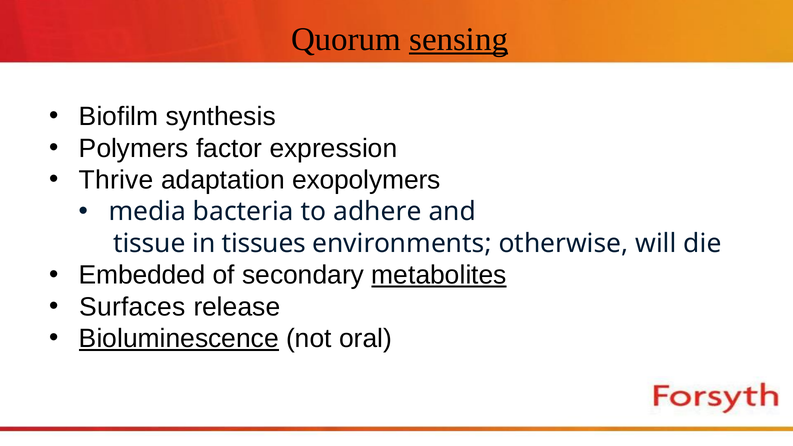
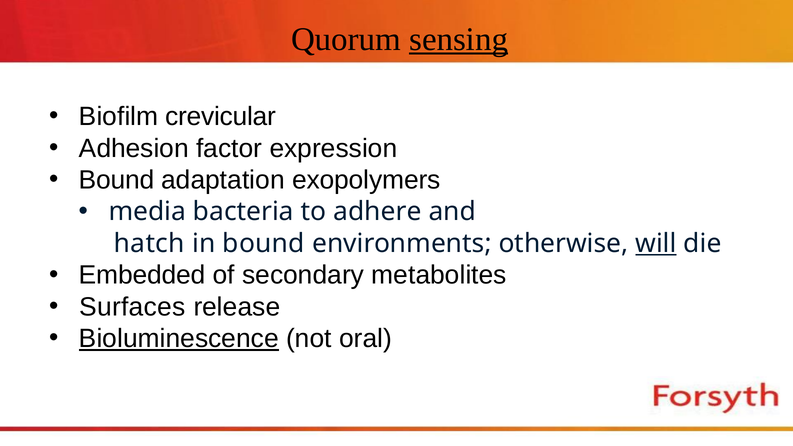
synthesis: synthesis -> crevicular (221, 117)
Polymers: Polymers -> Adhesion (134, 148)
Thrive: Thrive -> Bound (117, 180)
tissue: tissue -> hatch (149, 243)
in tissues: tissues -> bound (264, 243)
will underline: none -> present (656, 243)
metabolites underline: present -> none (439, 275)
